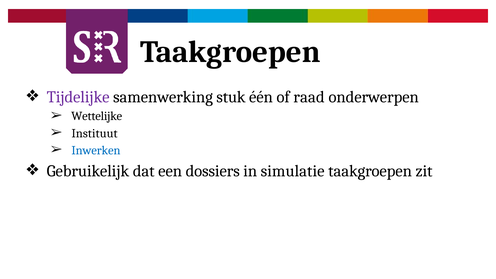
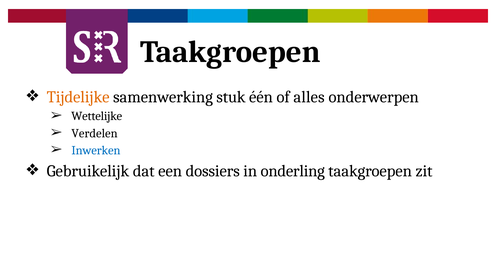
Tijdelijke colour: purple -> orange (78, 97)
raad: raad -> alles (309, 97)
Instituut: Instituut -> Verdelen (95, 133)
simulatie: simulatie -> onderling (293, 171)
